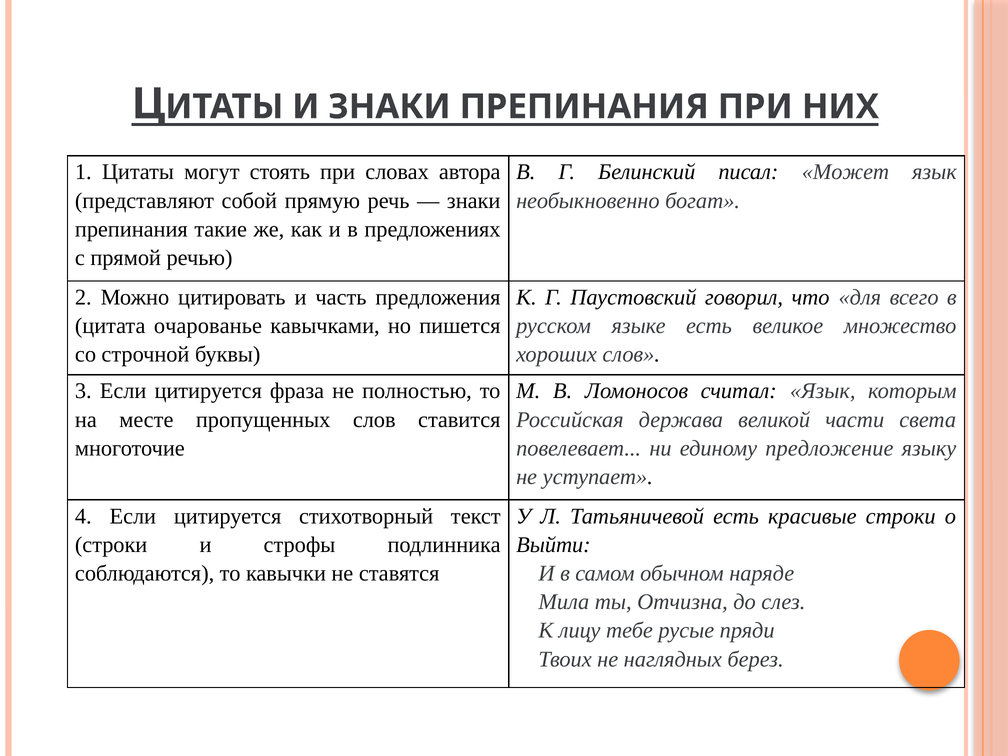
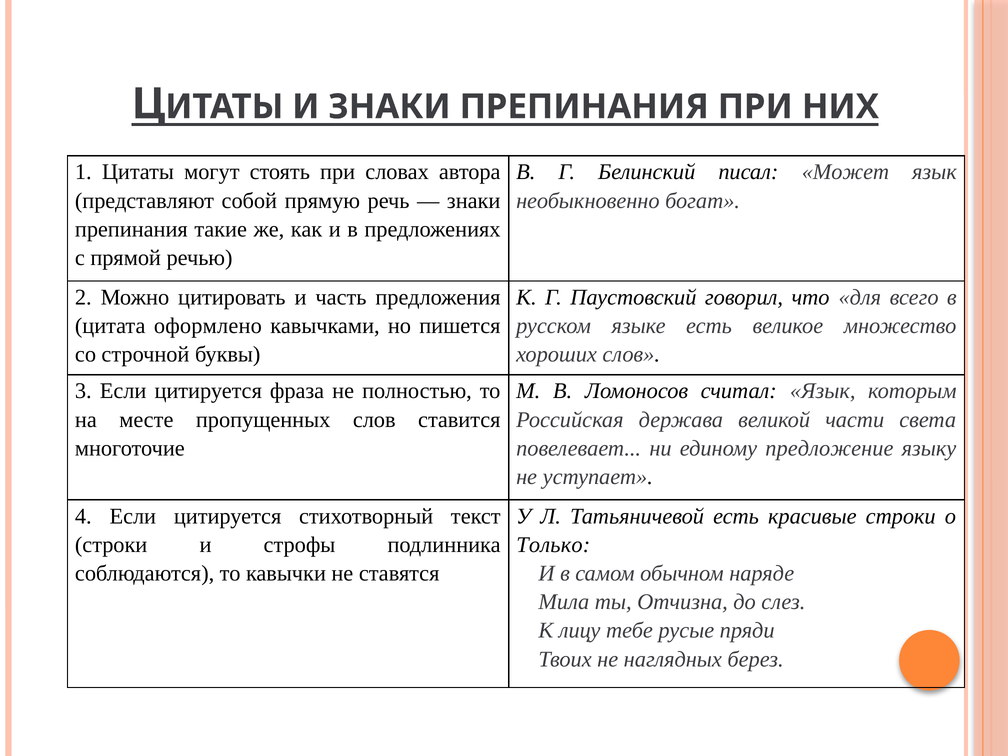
очарованье: очарованье -> оформлено (208, 326)
Выйти: Выйти -> Только (553, 545)
